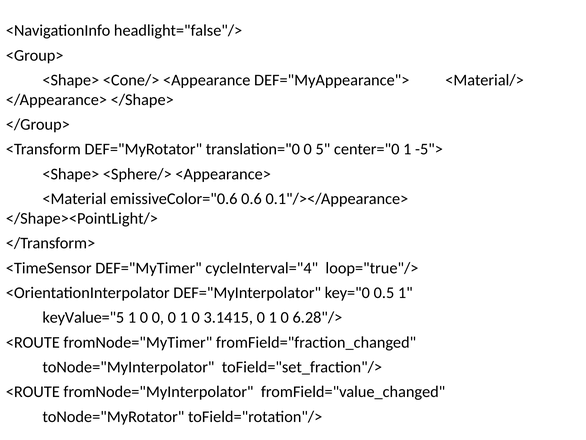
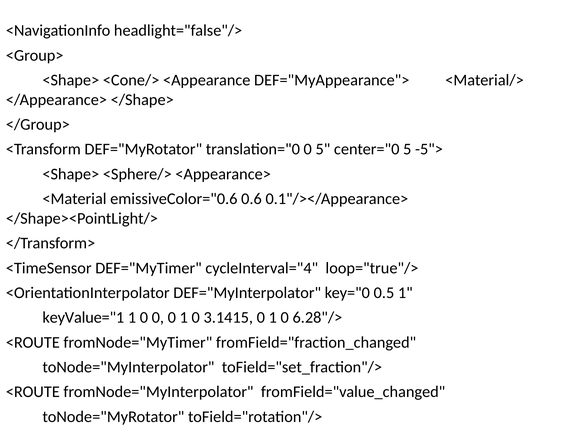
center="0 1: 1 -> 5 (407, 149)
keyValue="5: keyValue="5 -> keyValue="1 (83, 317)
